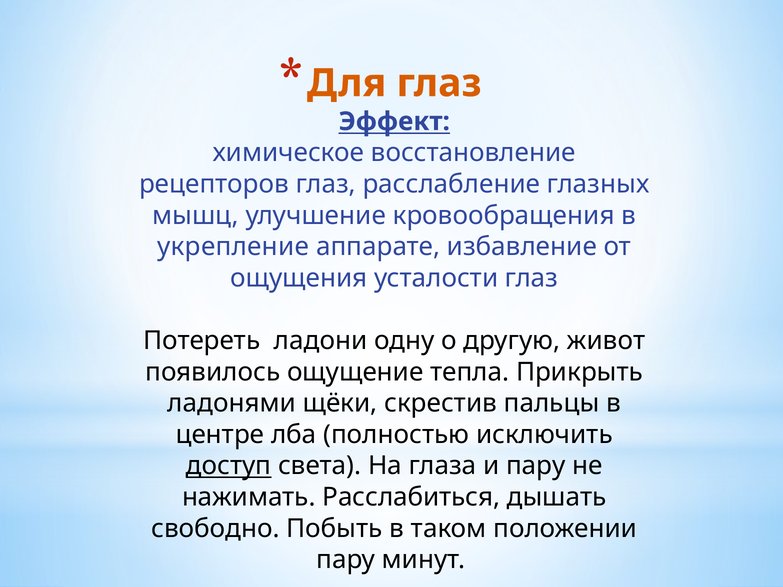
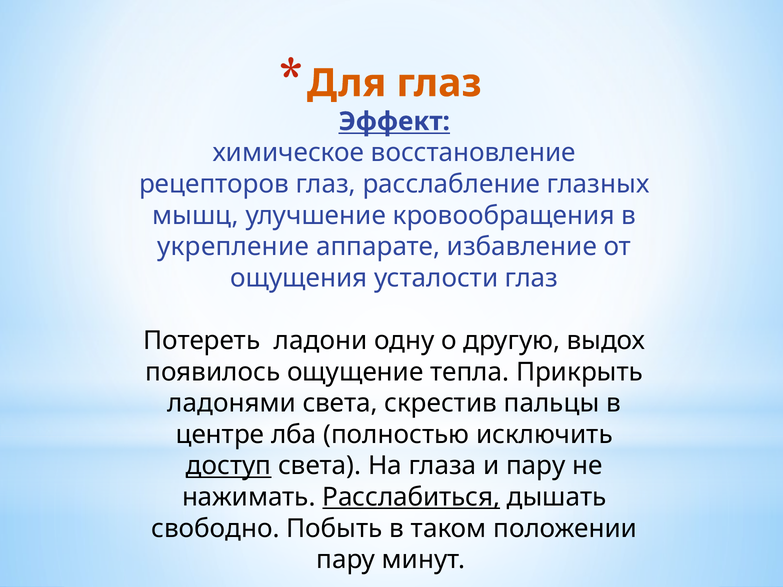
живот: живот -> выдох (606, 341)
ладонями щёки: щёки -> света (340, 403)
Расслабиться underline: none -> present (411, 497)
